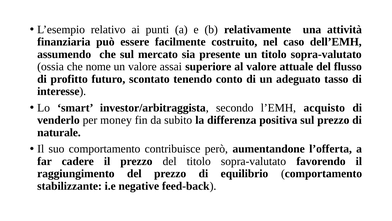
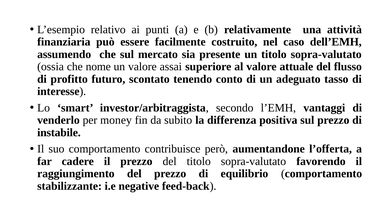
acquisto: acquisto -> vantaggi (324, 108)
naturale: naturale -> instabile (59, 132)
